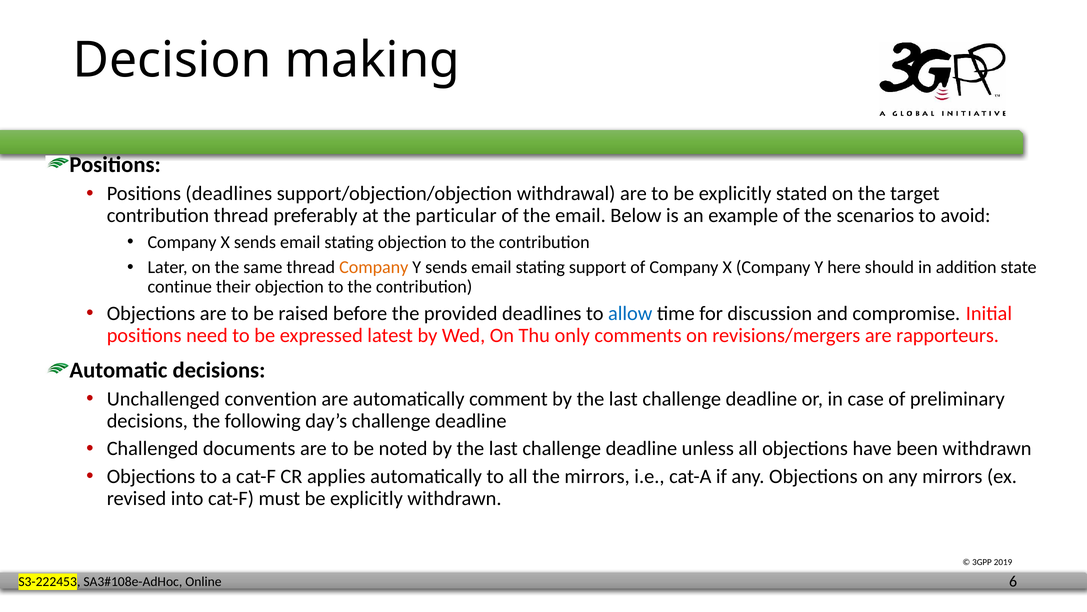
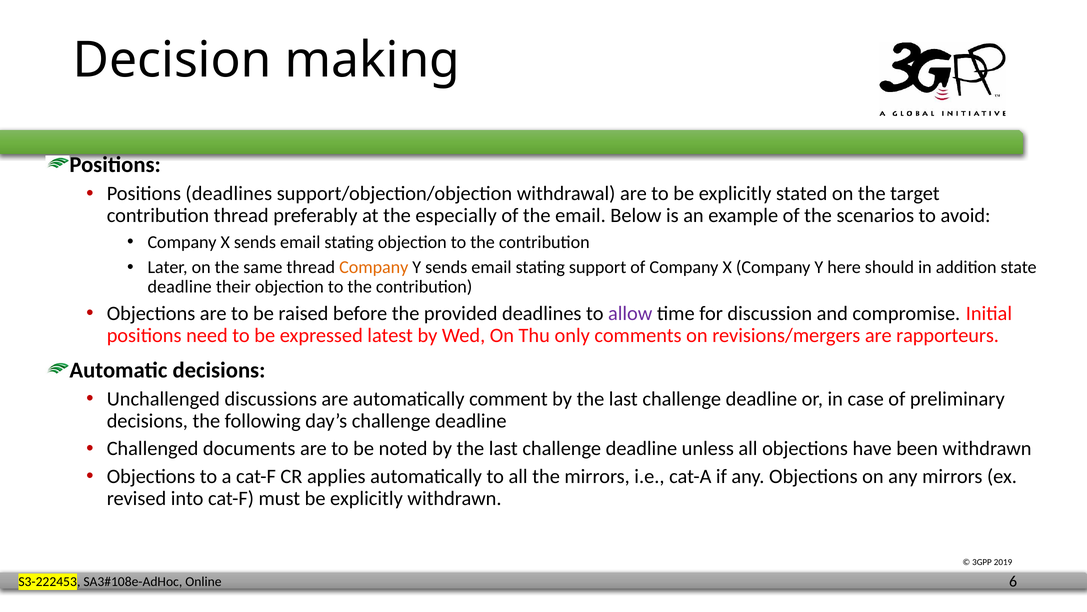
particular: particular -> especially (456, 216)
continue: continue -> deadline (180, 287)
allow colour: blue -> purple (630, 313)
convention: convention -> discussions (271, 399)
